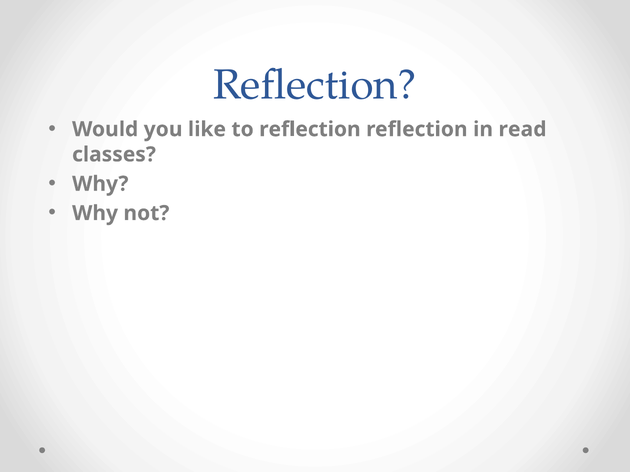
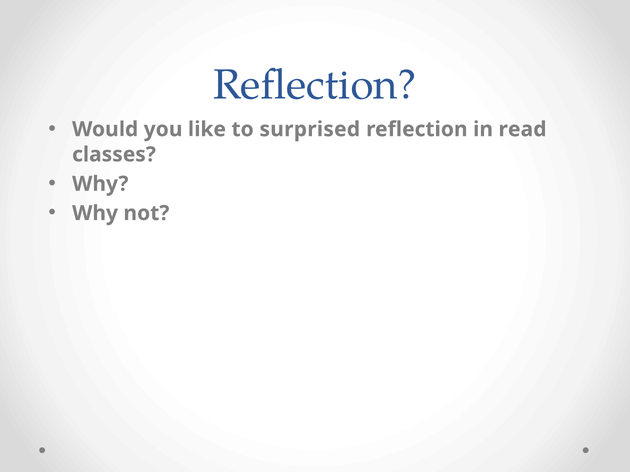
to reflection: reflection -> surprised (310, 129)
